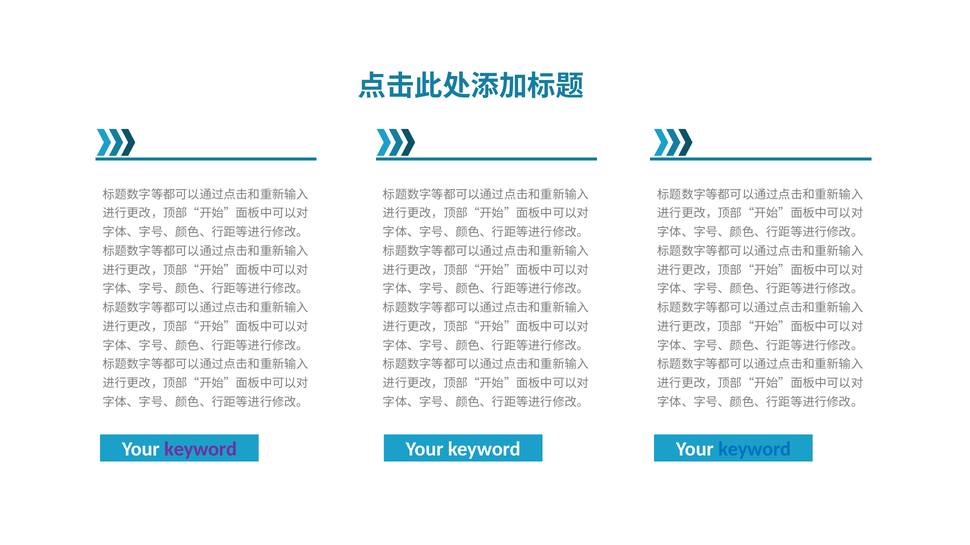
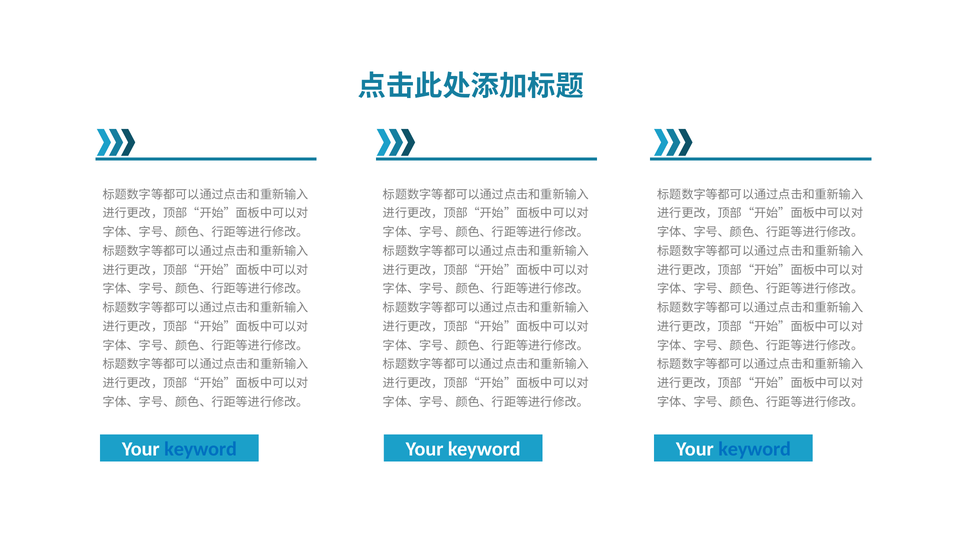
keyword colour: purple -> blue (201, 450)
